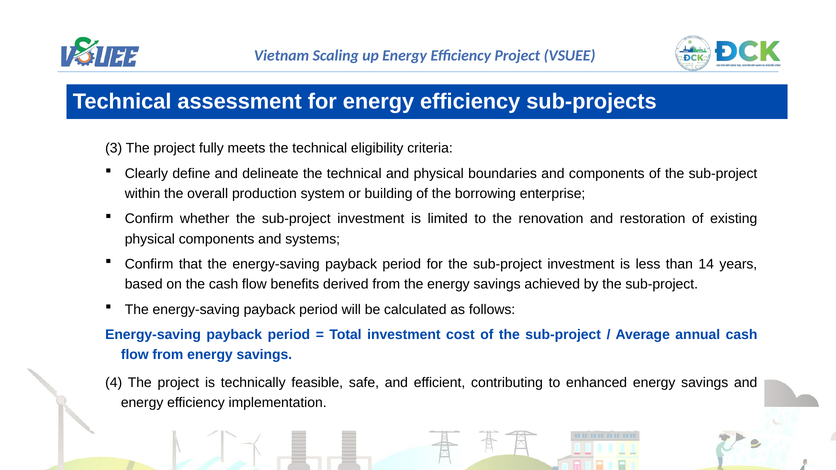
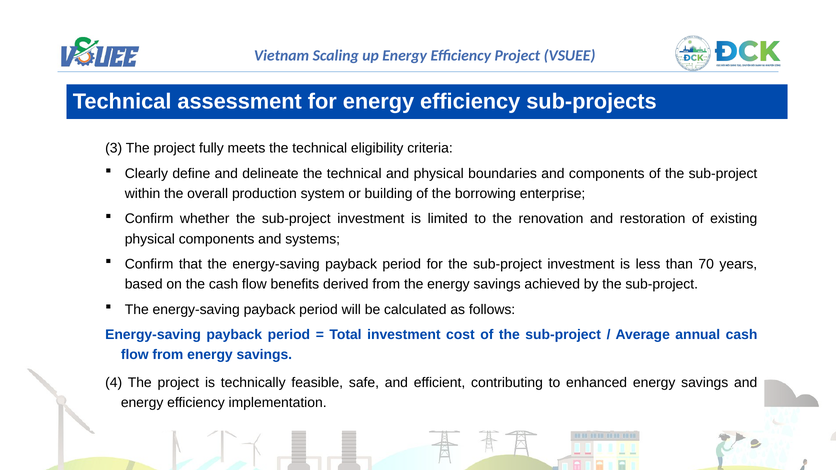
14: 14 -> 70 (706, 264)
